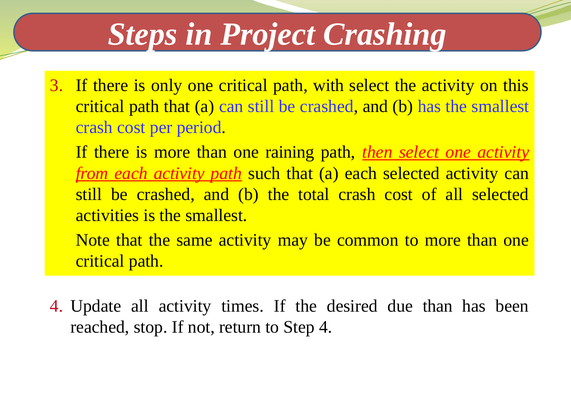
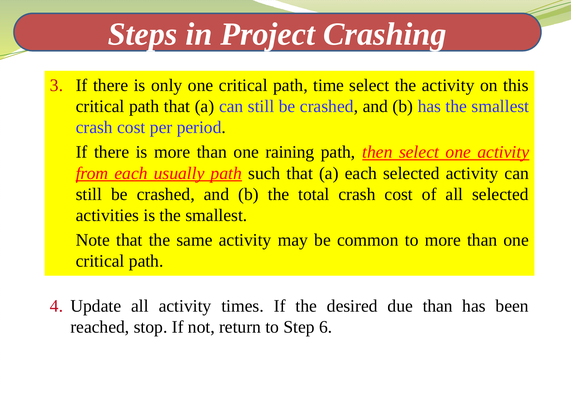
with: with -> time (329, 85)
each activity: activity -> usually (179, 173)
Step 4: 4 -> 6 (326, 327)
